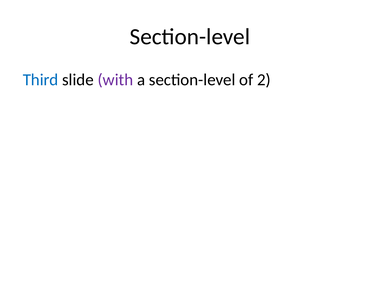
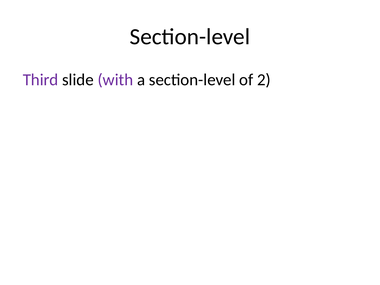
Third colour: blue -> purple (41, 80)
